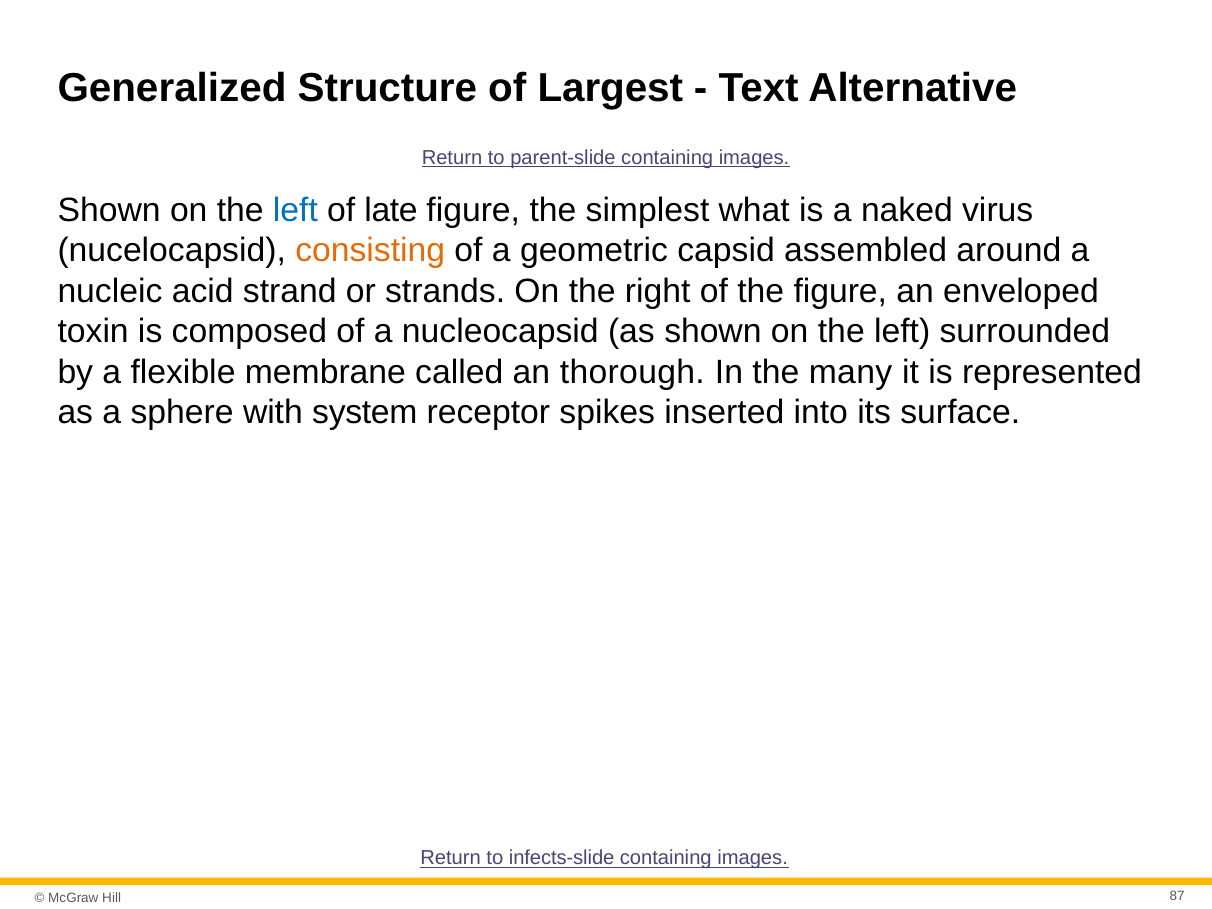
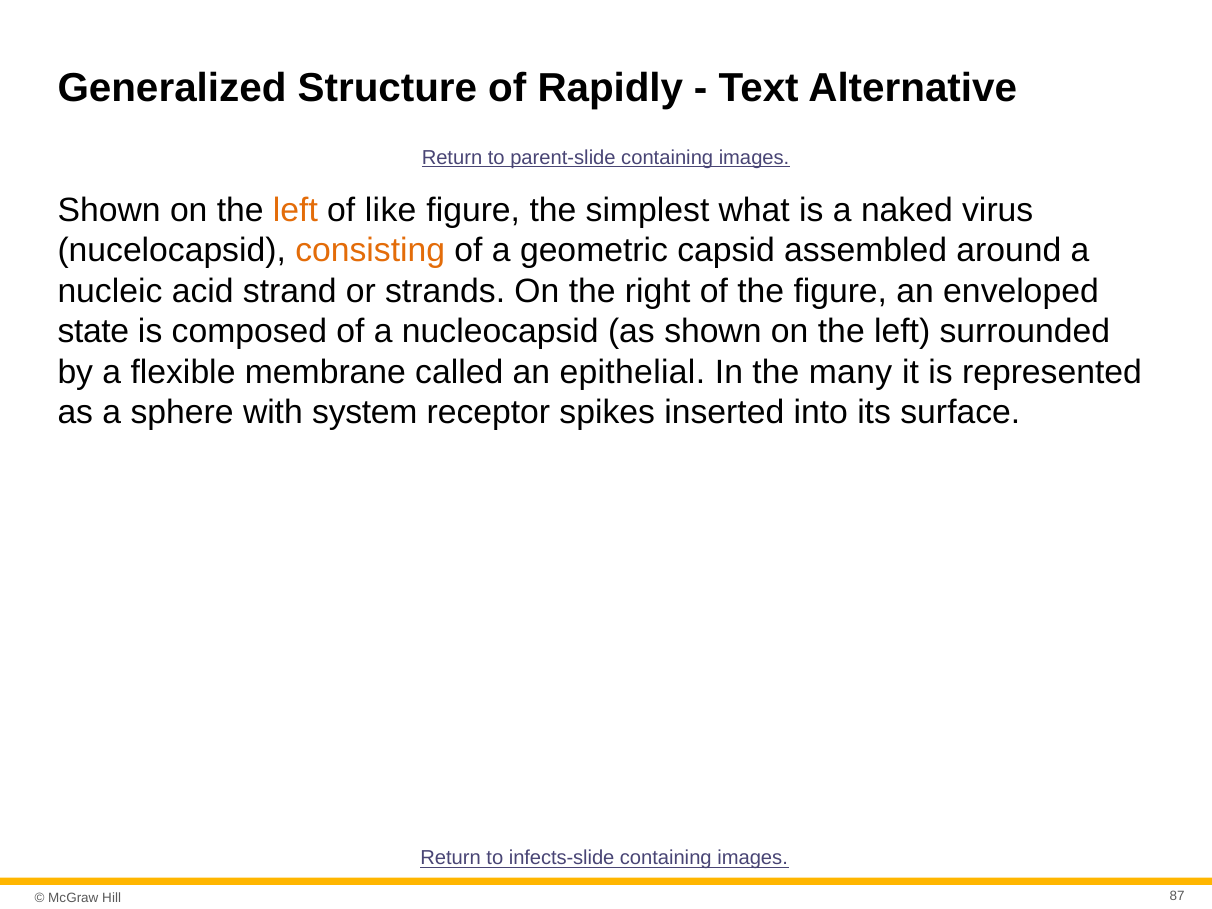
Largest: Largest -> Rapidly (610, 88)
left colour: blue -> orange (295, 210)
late: late -> like (391, 210)
toxin: toxin -> state (93, 332)
thorough: thorough -> epithelial (632, 372)
